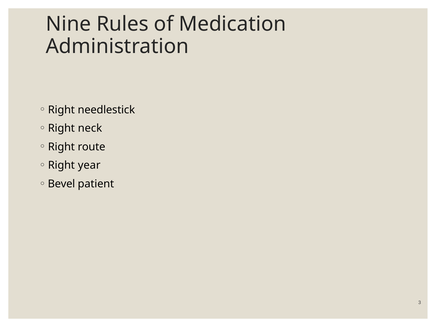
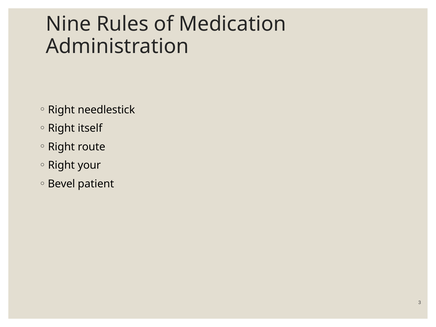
neck: neck -> itself (90, 128)
year: year -> your (89, 165)
